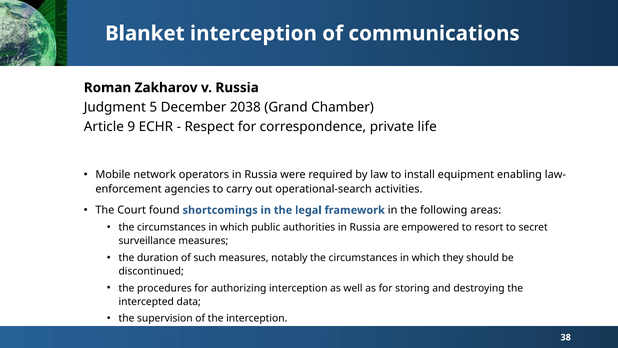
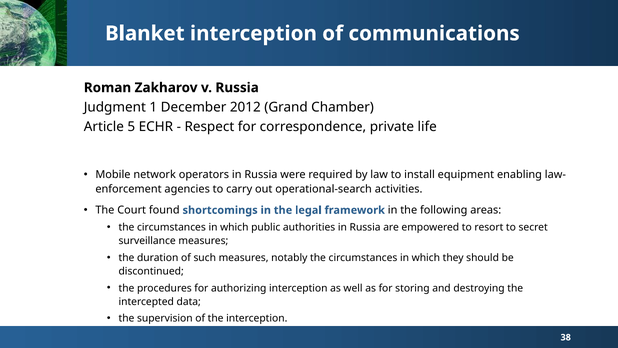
5: 5 -> 1 (153, 107)
2038: 2038 -> 2012 (245, 107)
9: 9 -> 5 (131, 126)
